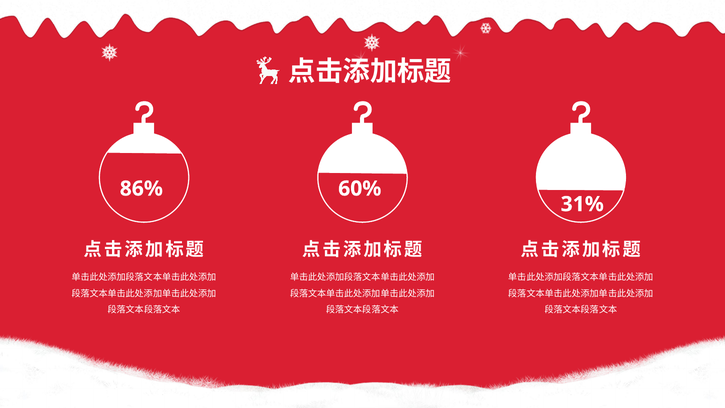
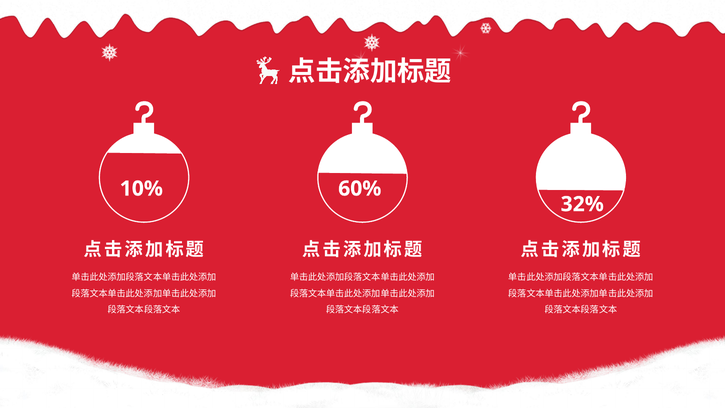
86%: 86% -> 10% (141, 189)
31%: 31% -> 32% (582, 204)
